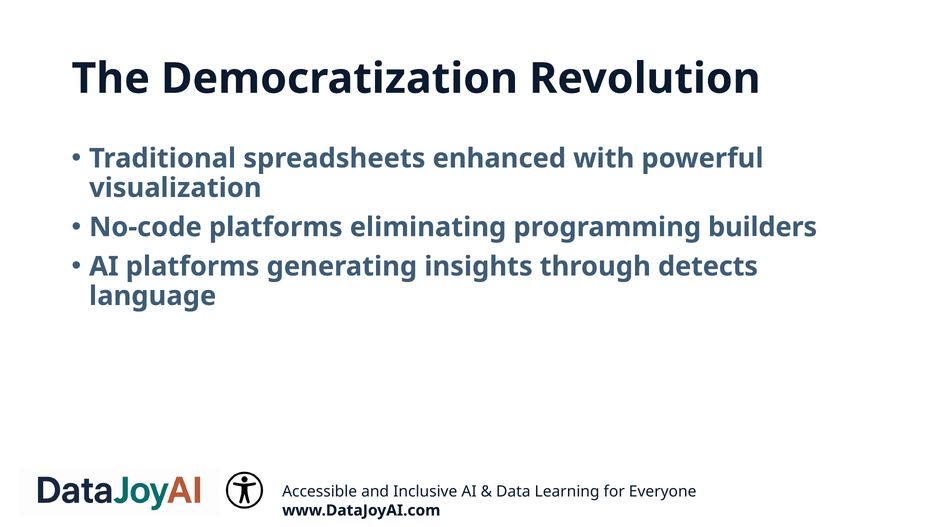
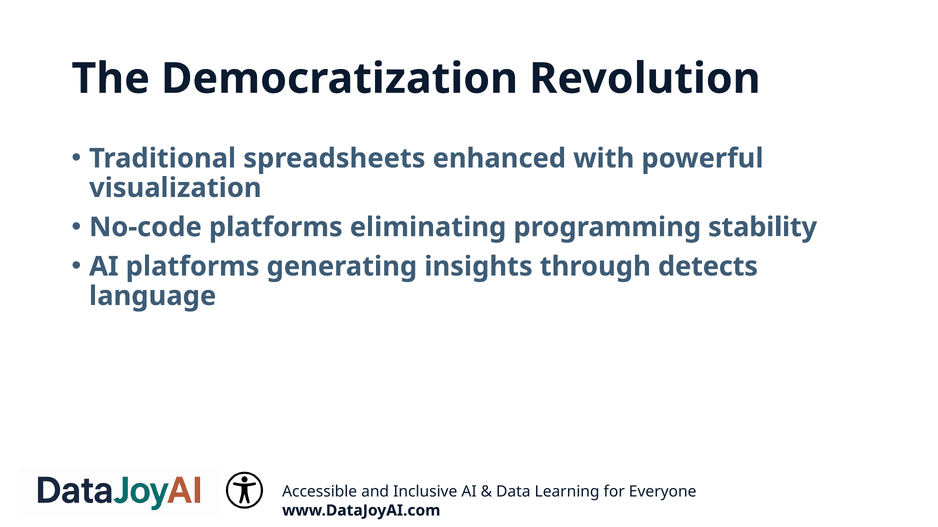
builders: builders -> stability (763, 227)
